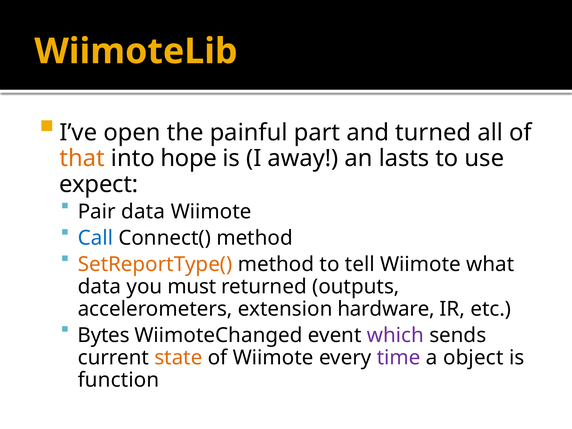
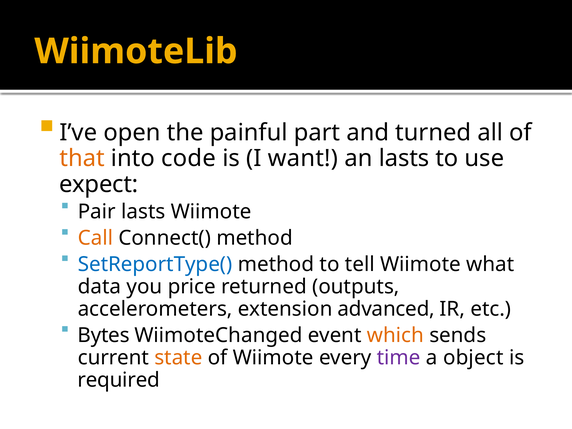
hope: hope -> code (189, 158)
away: away -> want (303, 158)
Pair data: data -> lasts (143, 212)
Call colour: blue -> orange (95, 238)
SetReportType( colour: orange -> blue (155, 264)
must: must -> price (192, 287)
hardware: hardware -> advanced (386, 309)
which colour: purple -> orange (395, 335)
function: function -> required (119, 380)
